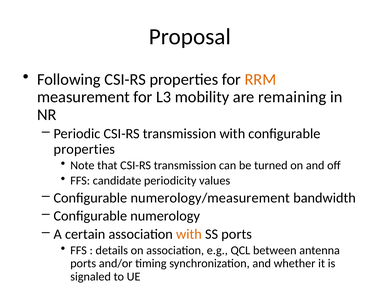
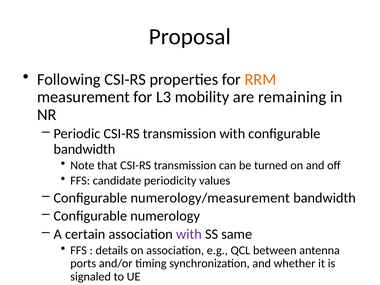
properties: properties -> bandwidth (84, 149)
with colour: orange -> purple (189, 234)
SS ports: ports -> same (237, 234)
